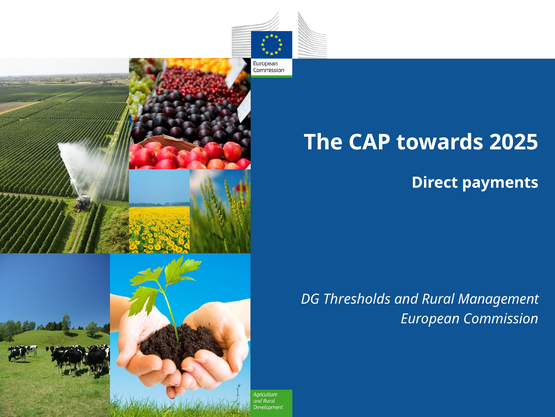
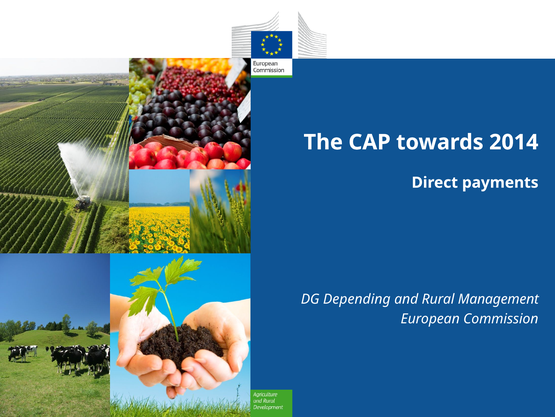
2025: 2025 -> 2014 (514, 142)
Thresholds: Thresholds -> Depending (357, 299)
